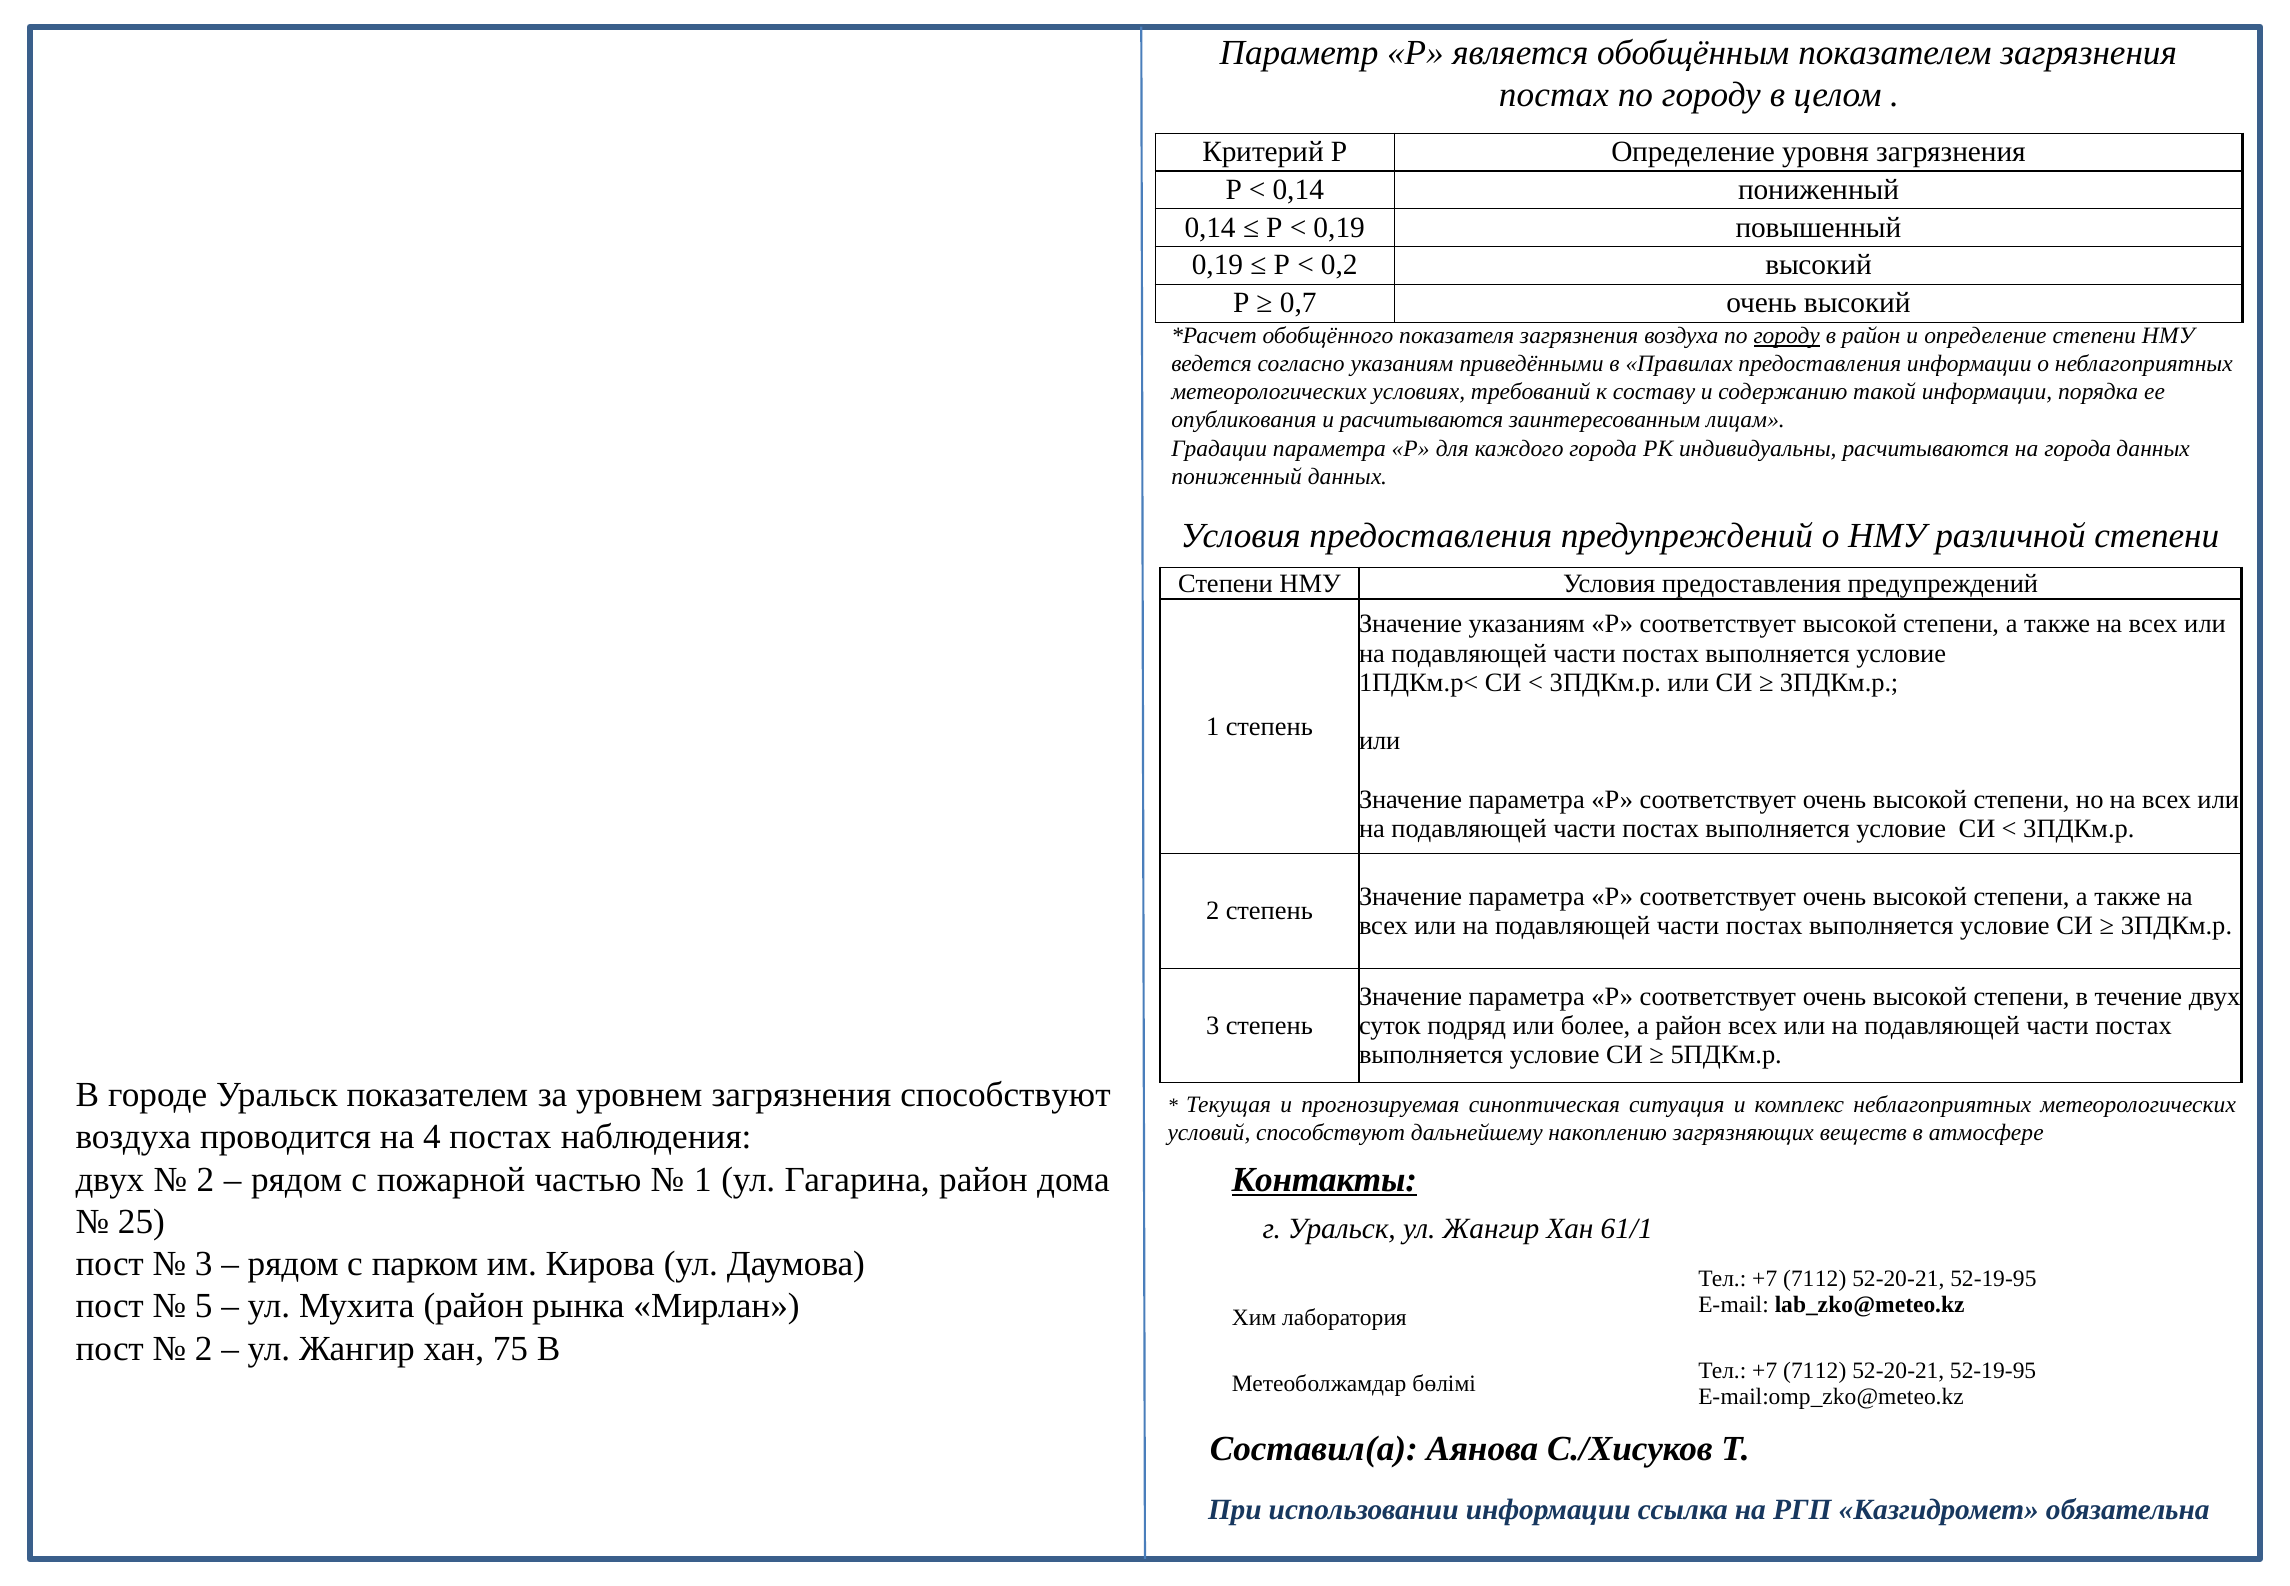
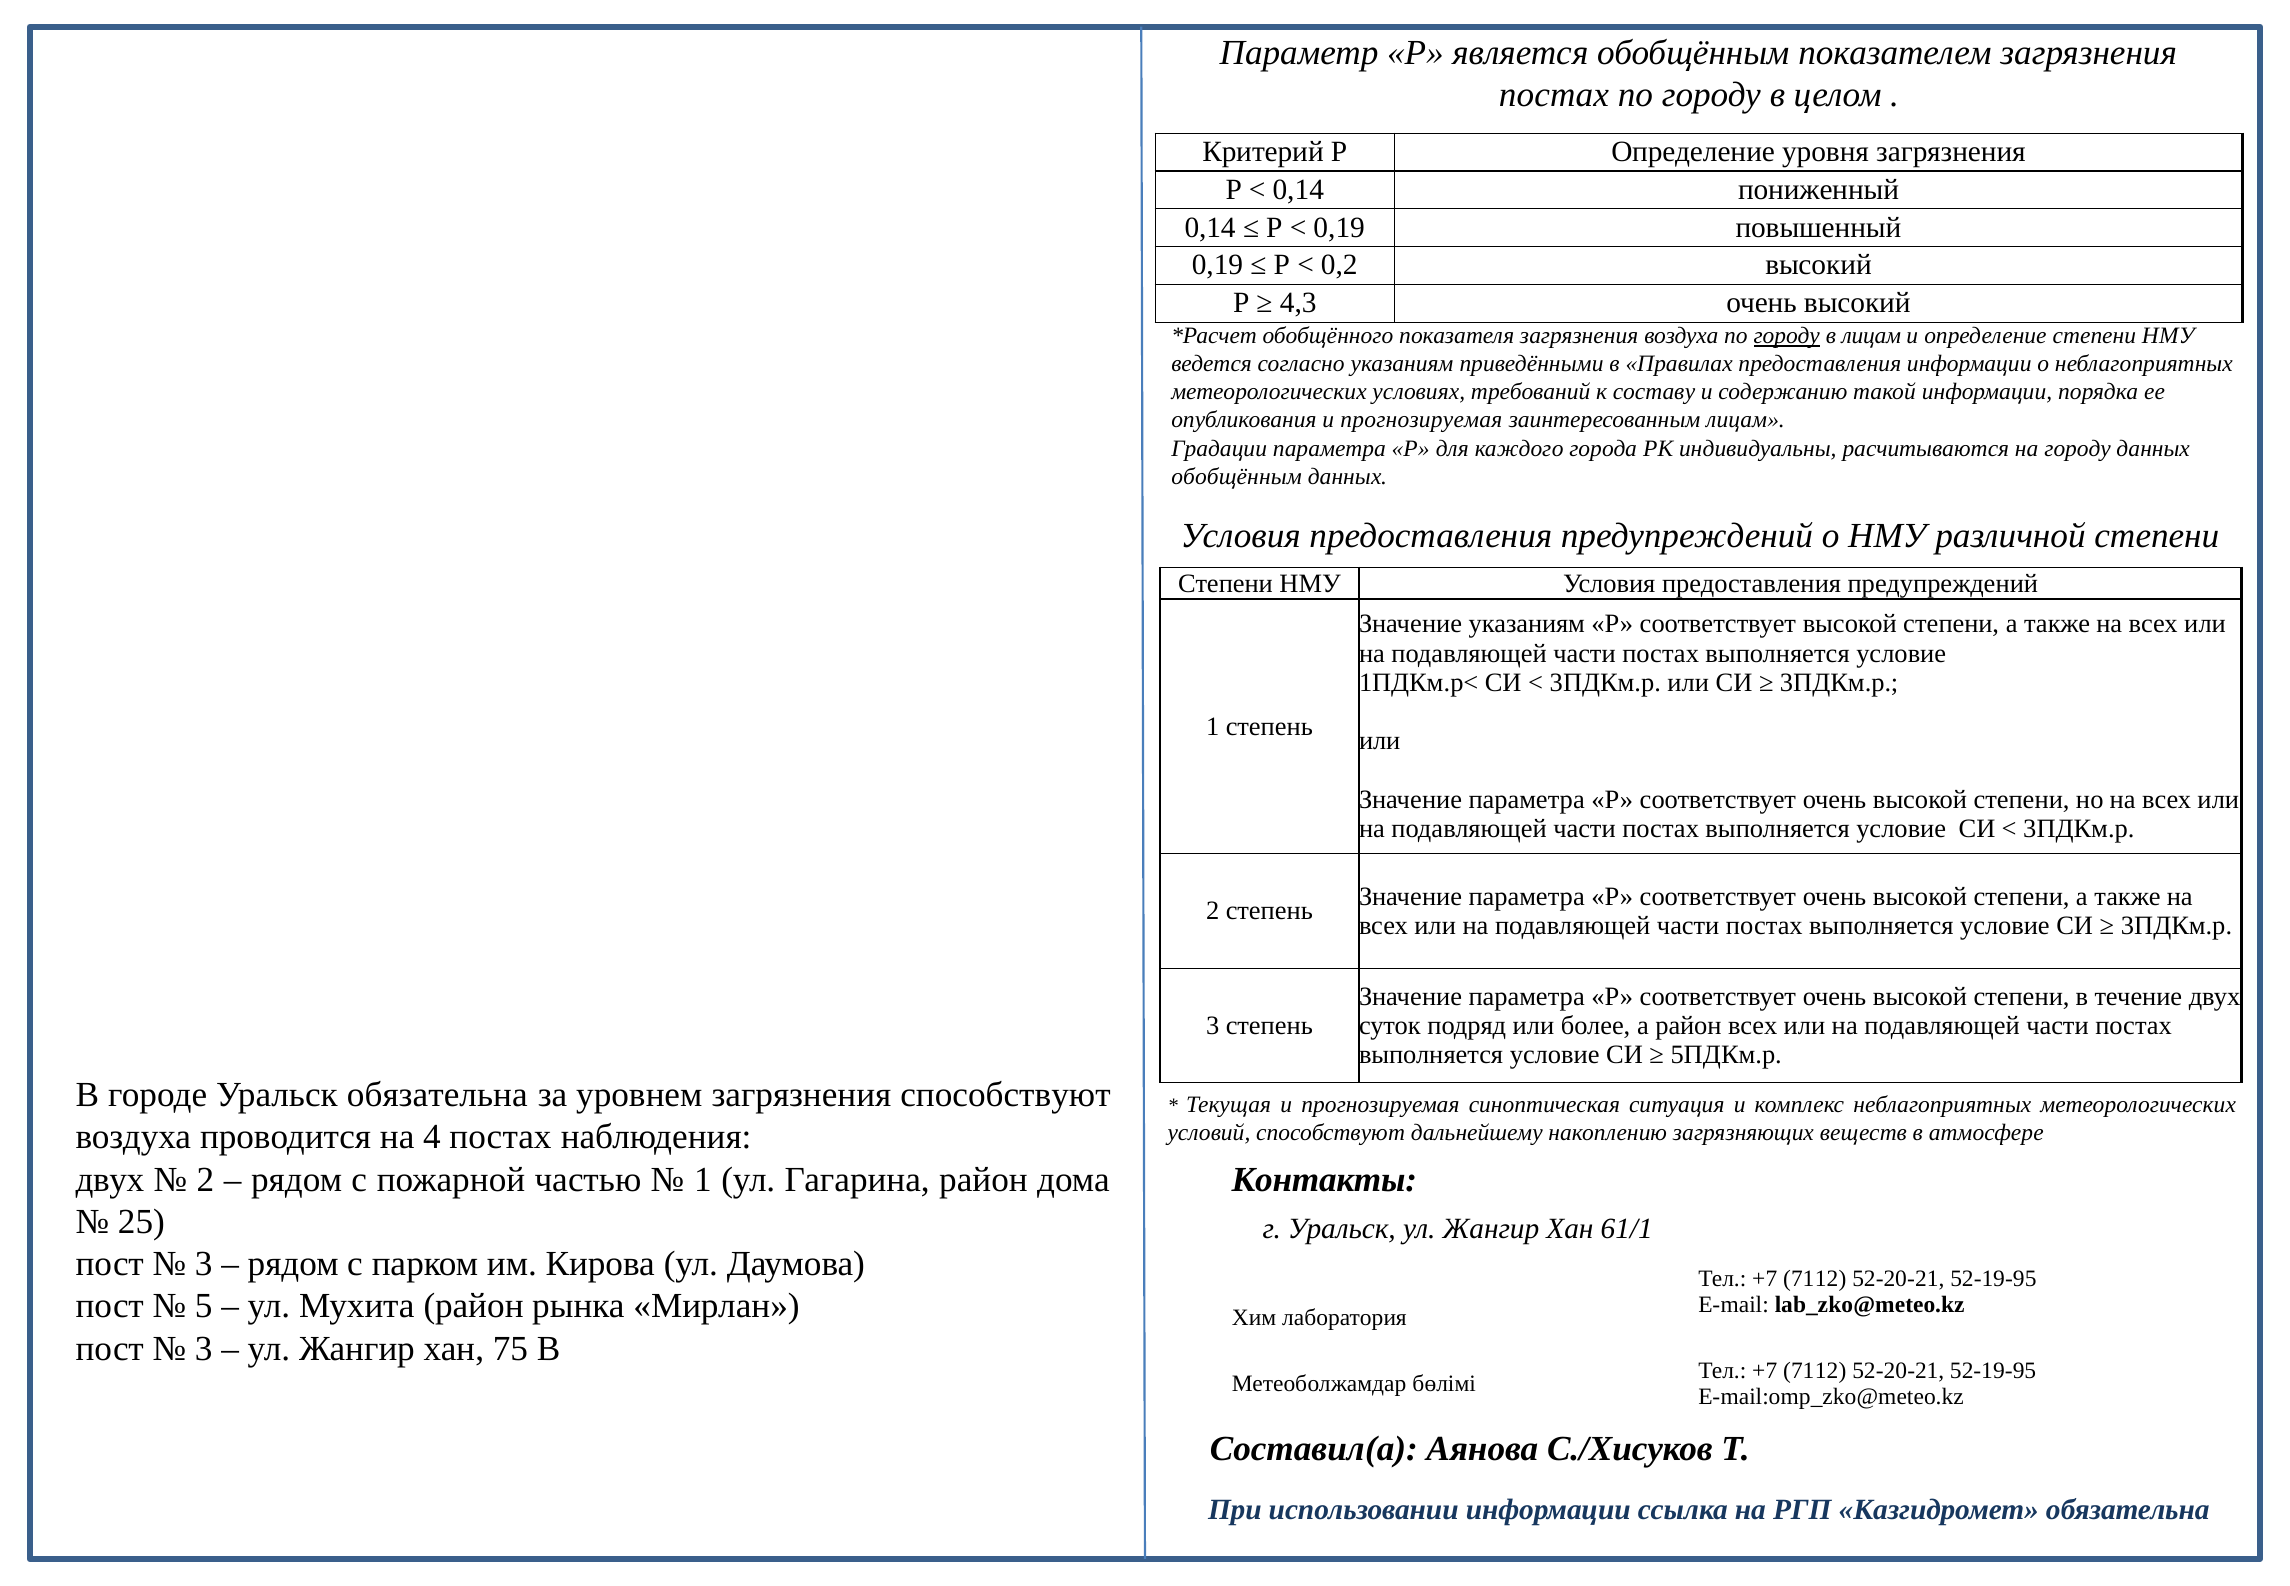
0,7: 0,7 -> 4,3 (1298, 303)
в район: район -> лицам (1871, 336)
опубликования и расчитываются: расчитываются -> прогнозируемая (1421, 420)
на города: города -> городу (2078, 448)
пониженный: пониженный -> обобщённым (1237, 476)
Уральск показателем: показателем -> обязательна (437, 1094)
Контакты underline: present -> none (1324, 1179)
2: 2 -> 3 (204, 1348)
